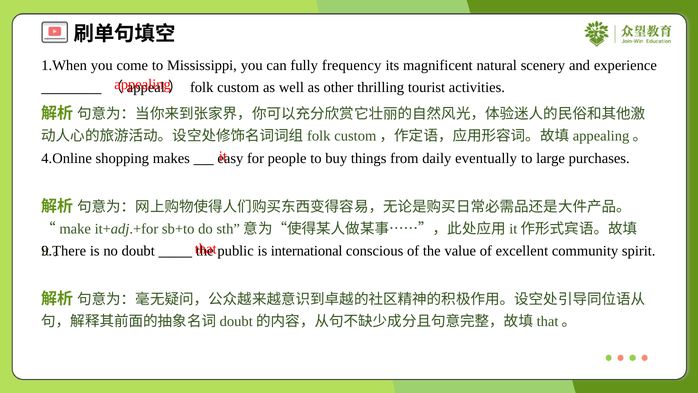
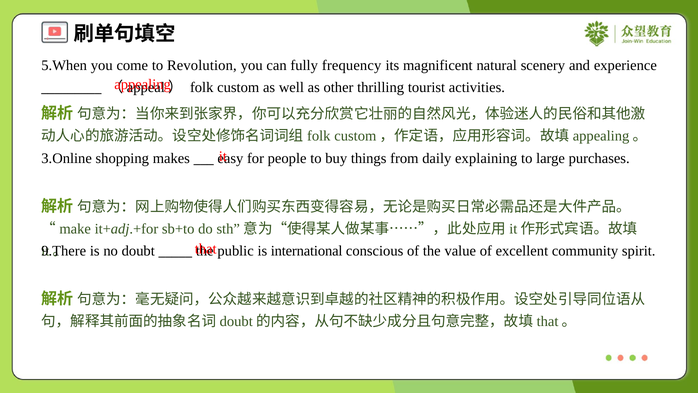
1.When: 1.When -> 5.When (64, 66)
Mississippi: Mississippi -> Revolution (202, 66)
4.Online: 4.Online -> 3.Online (67, 158)
eventually: eventually -> explaining (486, 158)
